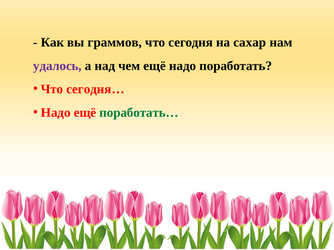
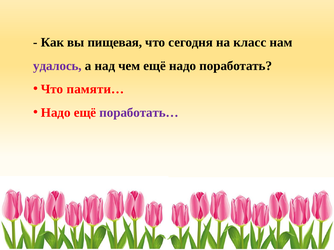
граммов: граммов -> пищевая (115, 43)
сахар: сахар -> класс (250, 43)
сегодня…: сегодня… -> памяти… (95, 89)
поработать… colour: green -> purple (139, 113)
